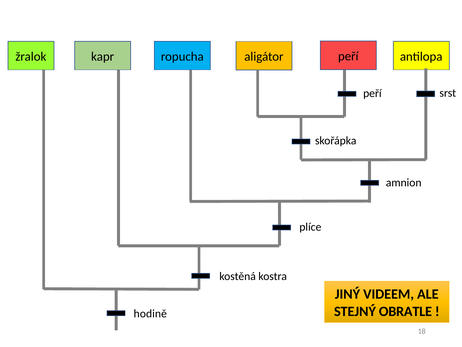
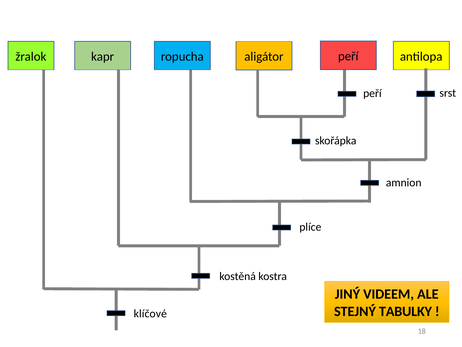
OBRATLE: OBRATLE -> TABULKY (405, 311)
hodině: hodině -> klíčové (150, 313)
